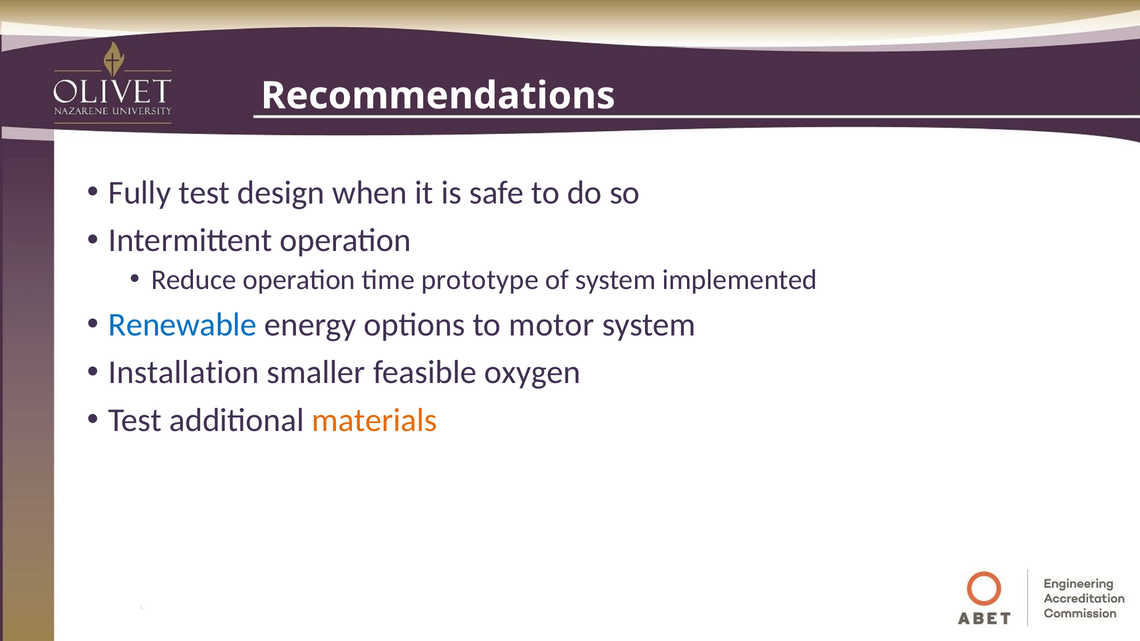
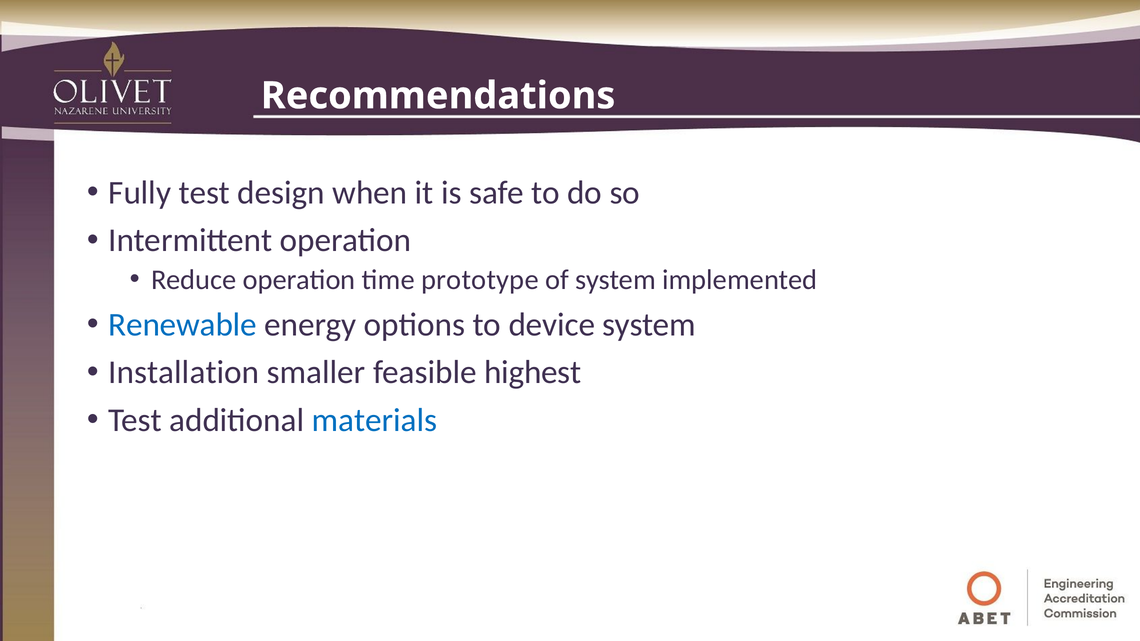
motor: motor -> device (552, 325)
oxygen: oxygen -> highest (533, 373)
materials colour: orange -> blue (374, 420)
